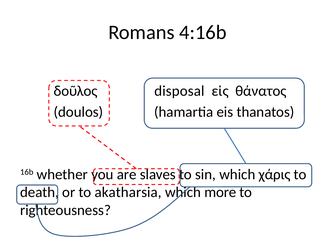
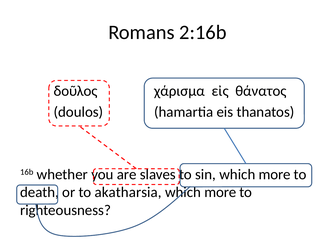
4:16b: 4:16b -> 2:16b (203, 32)
disposal: disposal -> χάρισμα (180, 91)
sin which χάρις: χάρις -> more (275, 175)
